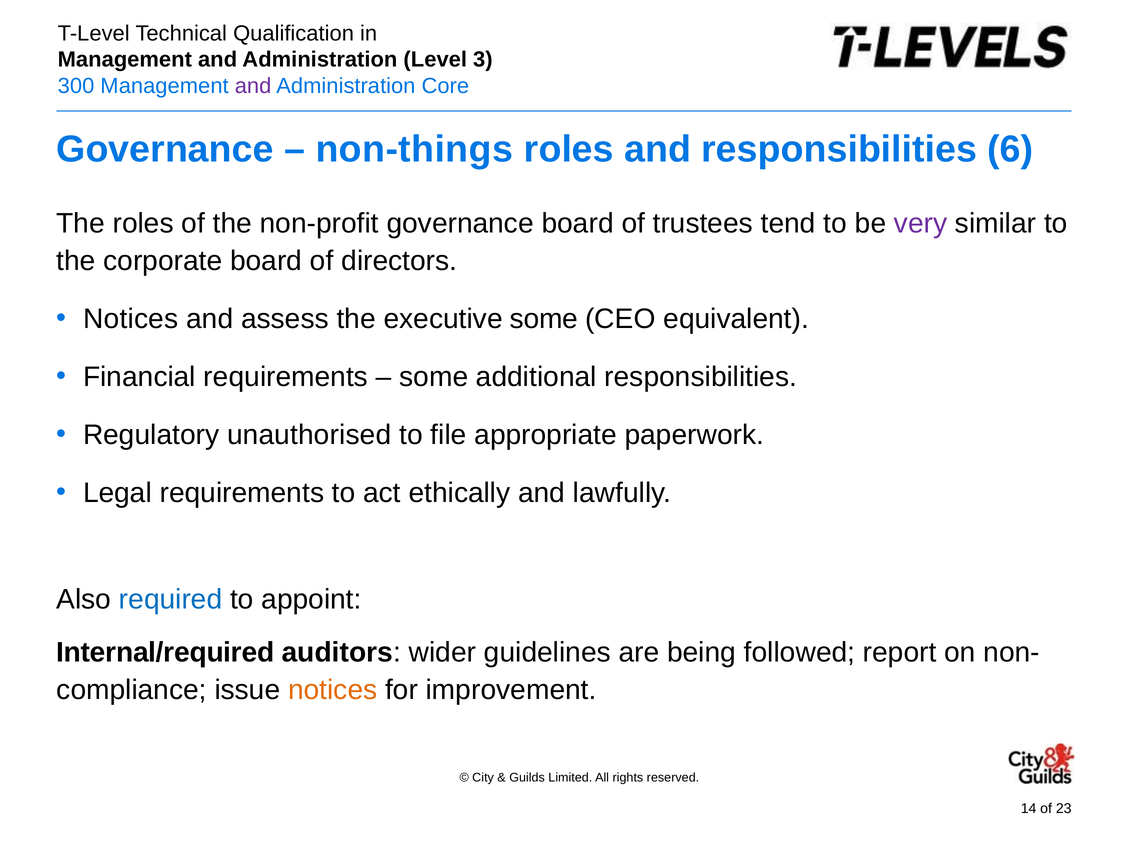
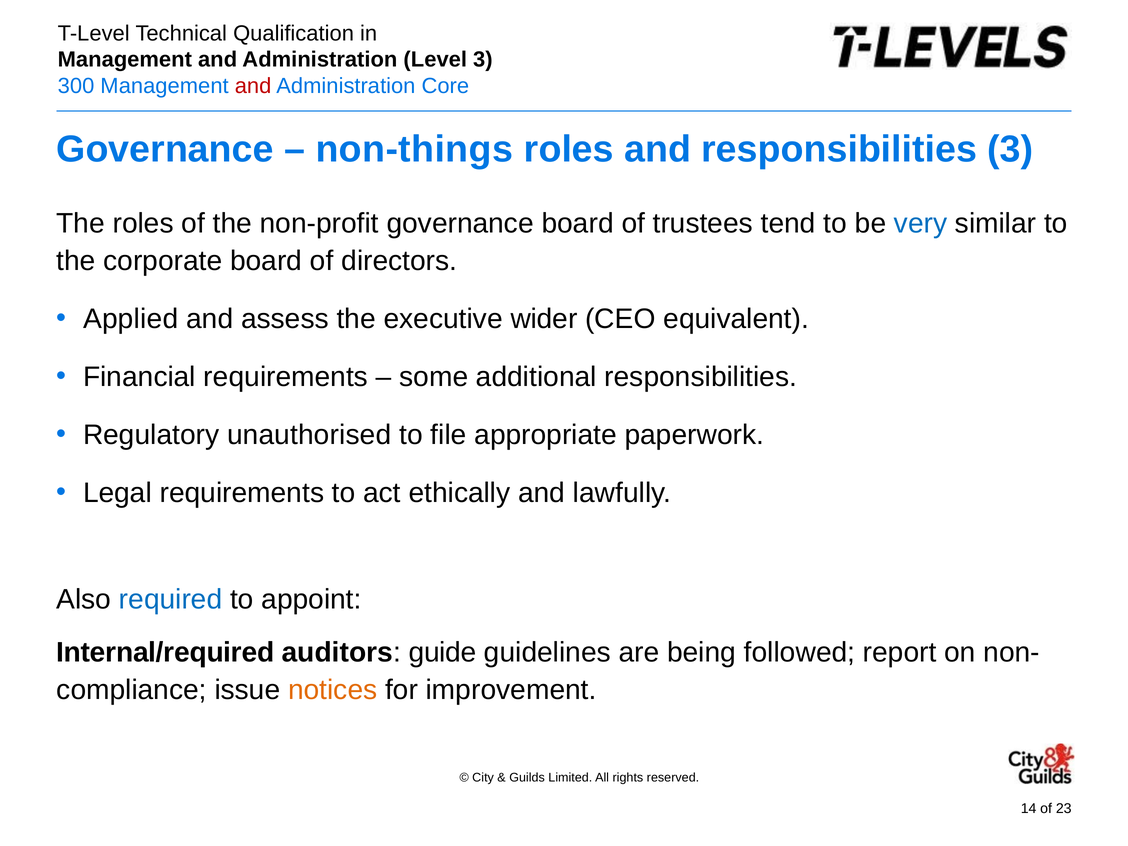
and colour: purple -> red (253, 86)
responsibilities 6: 6 -> 3 (1010, 150)
very colour: purple -> blue (921, 223)
Notices: Notices -> Applied (131, 319)
executive some: some -> wider (544, 319)
wider: wider -> guide (443, 652)
